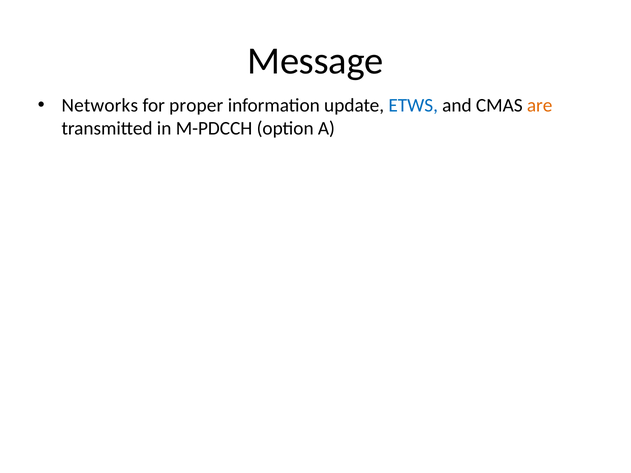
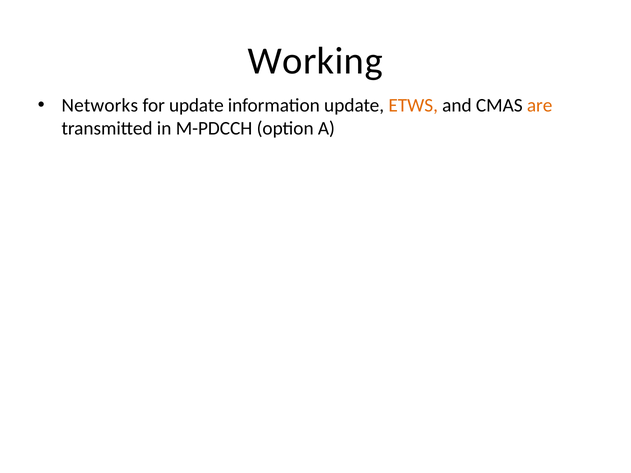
Message: Message -> Working (315, 61)
for proper: proper -> update (196, 105)
ETWS colour: blue -> orange (413, 105)
